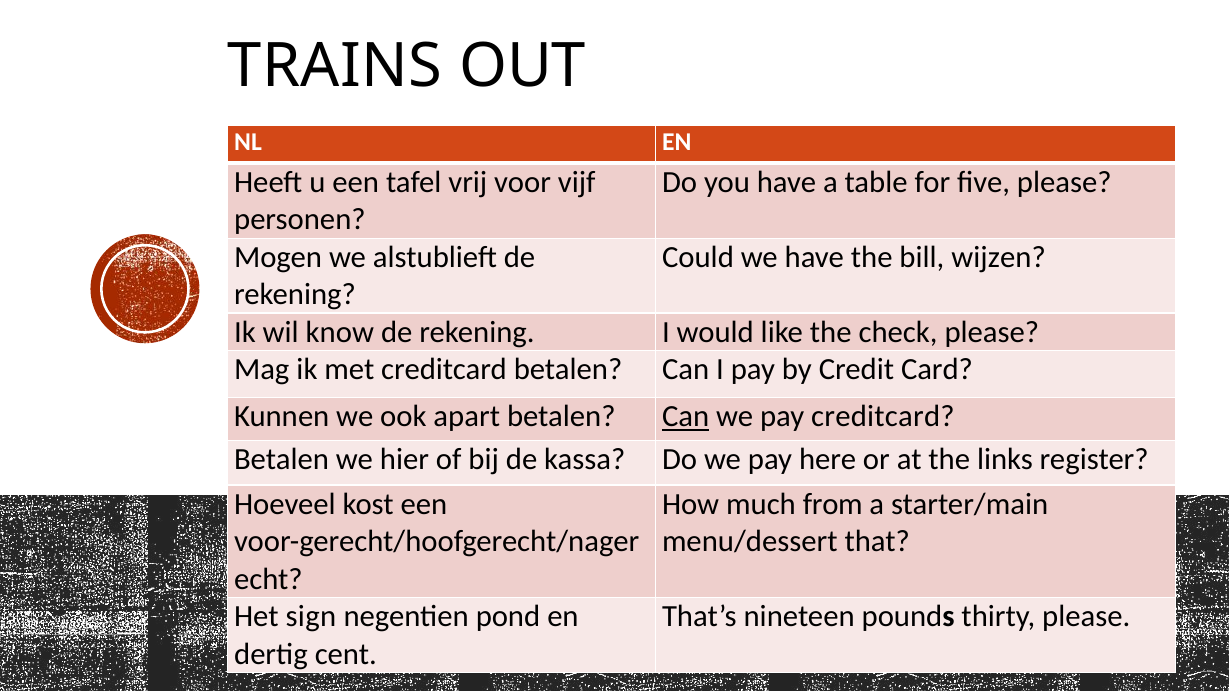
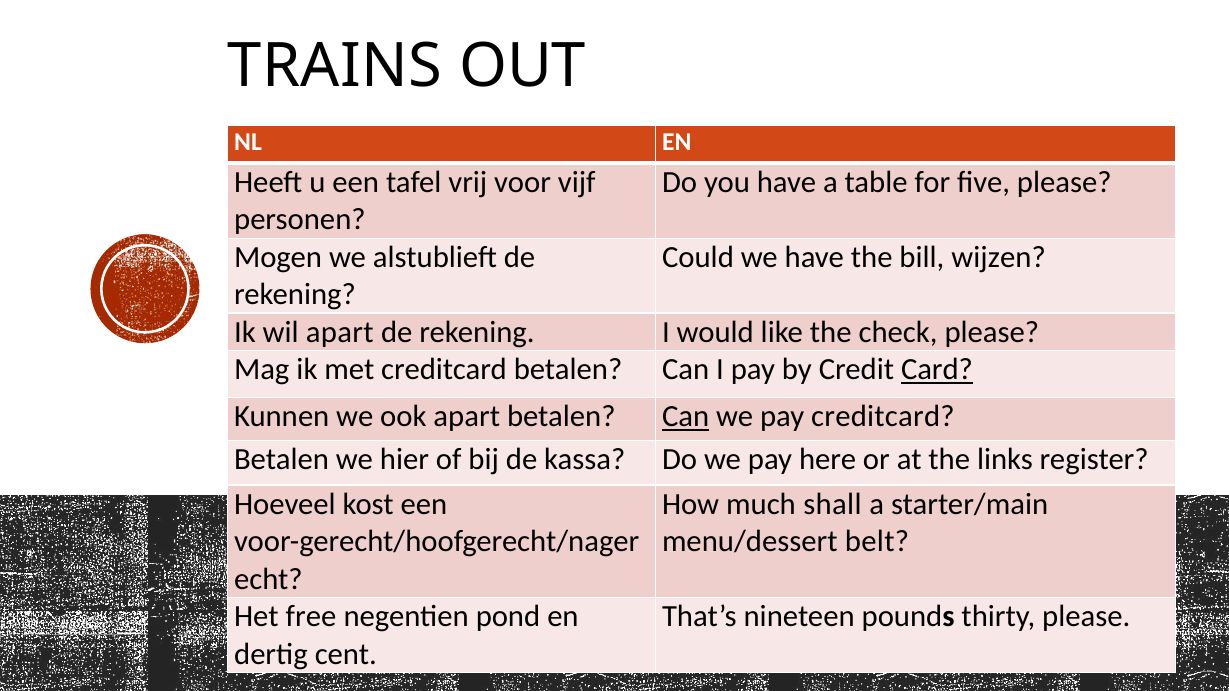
wil know: know -> apart (340, 332)
Card underline: none -> present (937, 370)
from: from -> shall (832, 504)
that: that -> belt (877, 542)
sign: sign -> free (311, 617)
